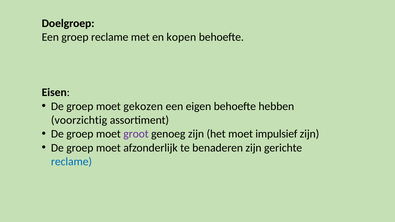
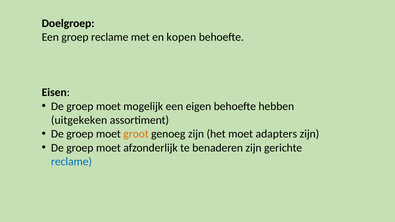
gekozen: gekozen -> mogelijk (143, 106)
voorzichtig: voorzichtig -> uitgekeken (79, 120)
groot colour: purple -> orange (136, 134)
impulsief: impulsief -> adapters (276, 134)
